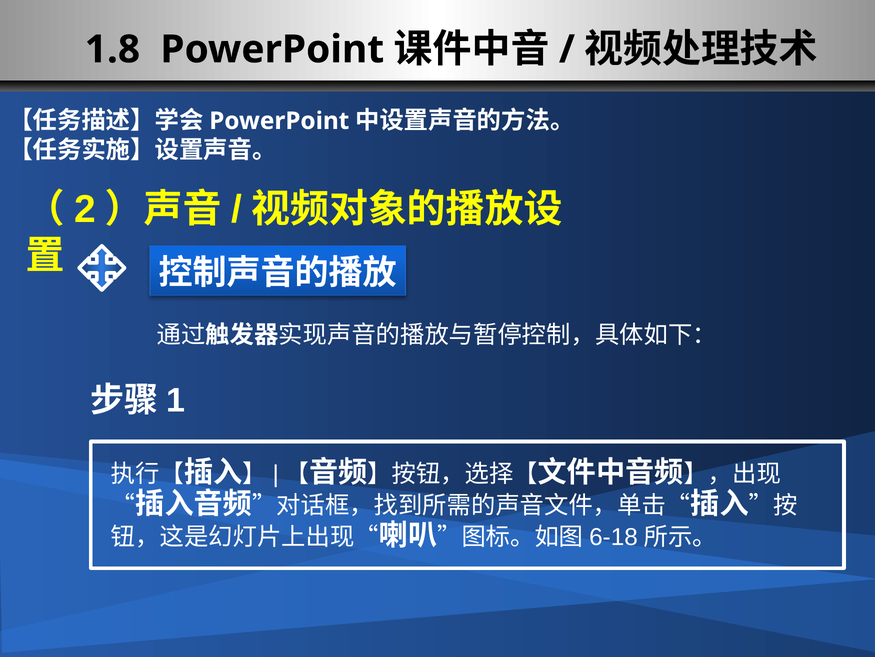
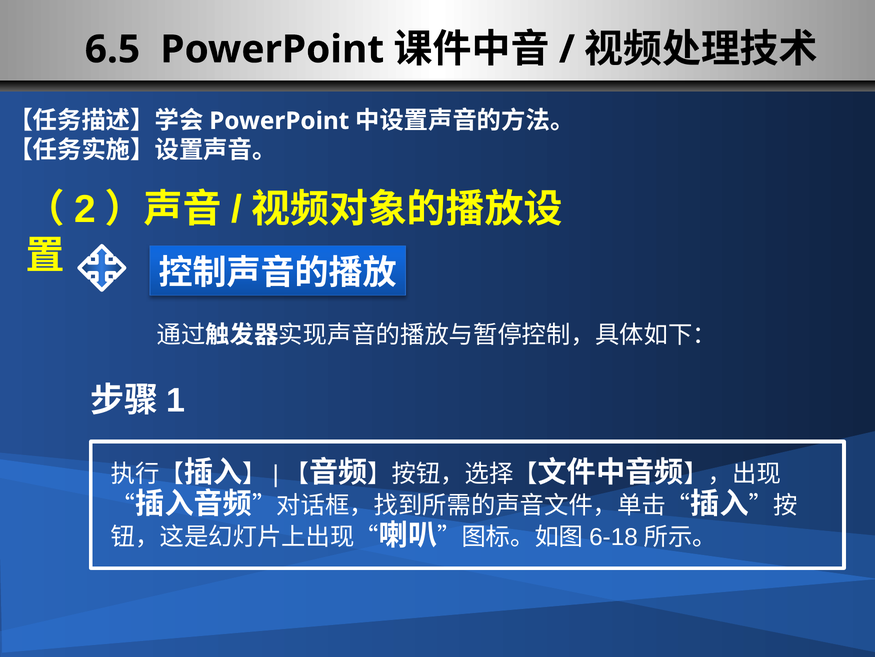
1.8: 1.8 -> 6.5 (112, 49)
